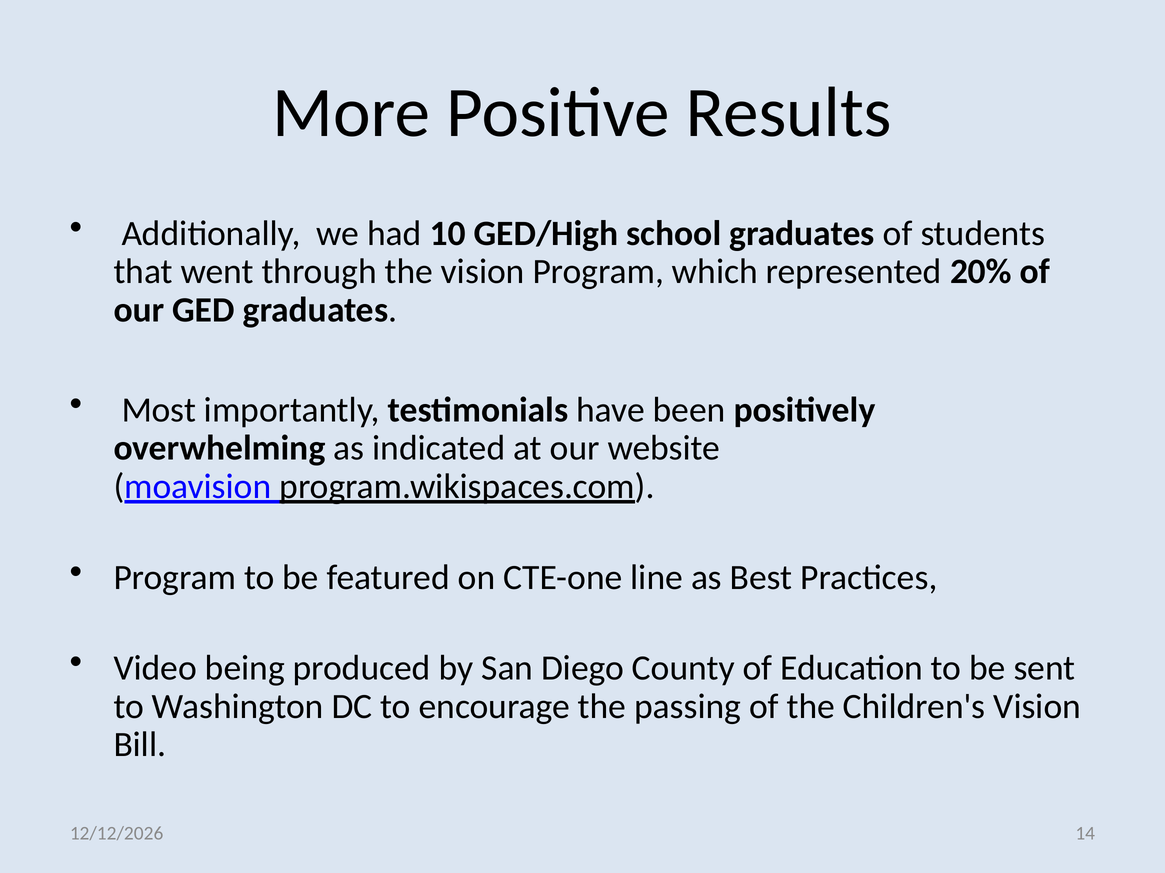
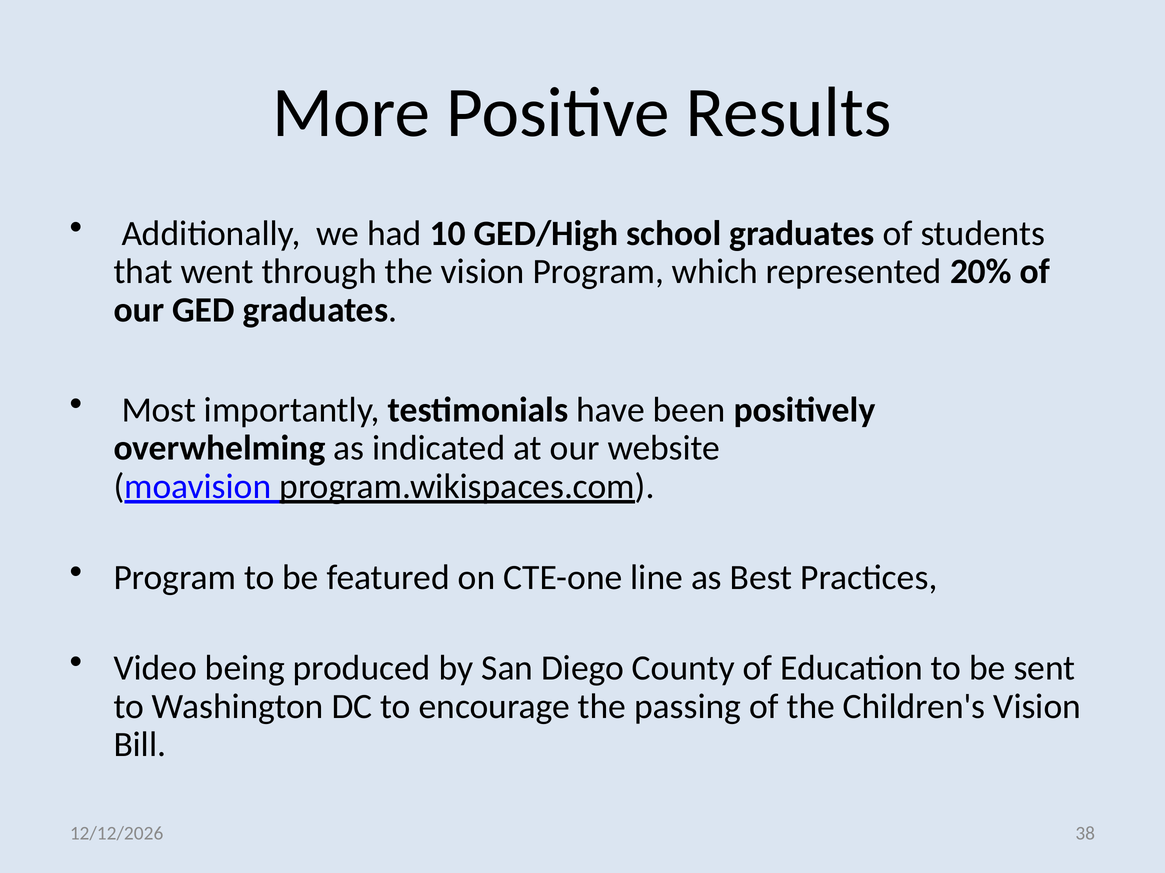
14: 14 -> 38 (1085, 834)
